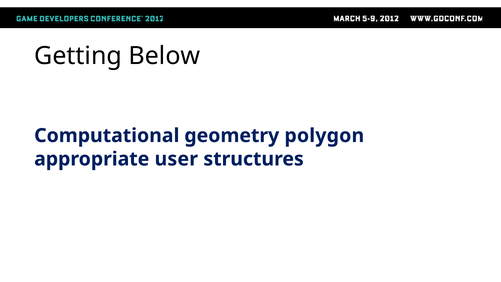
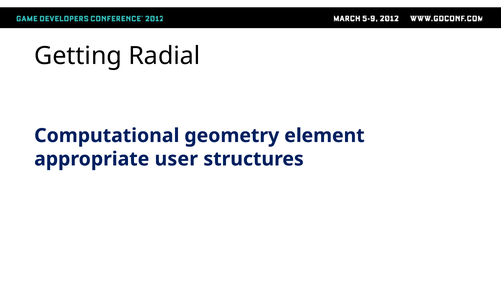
Below: Below -> Radial (164, 56)
polygon: polygon -> element (324, 136)
